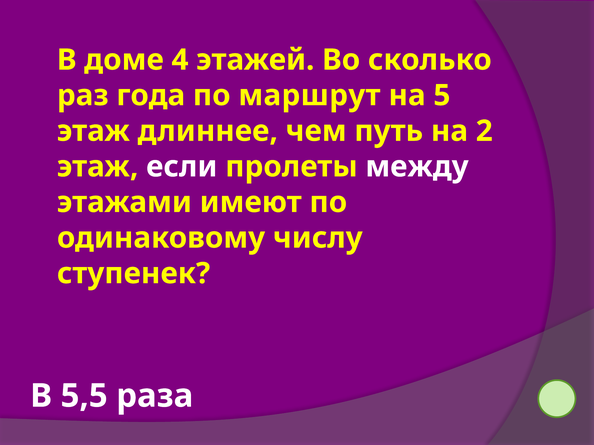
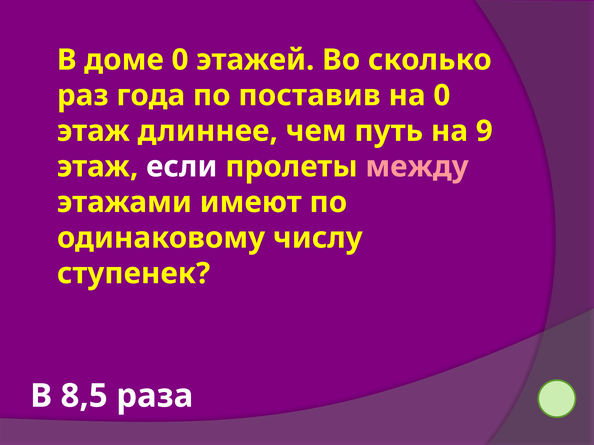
доме 4: 4 -> 0 (180, 60)
маршрут: маршрут -> поставив (310, 96)
на 5: 5 -> 0 (442, 96)
2: 2 -> 9 (484, 131)
между colour: white -> pink (417, 167)
5,5: 5,5 -> 8,5 (84, 396)
